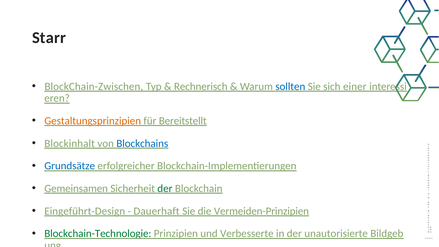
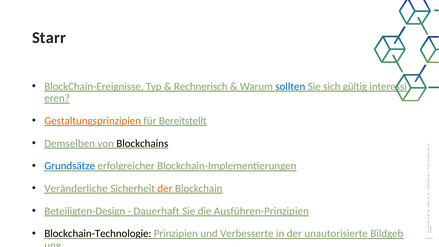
BlockChain-Zwischen: BlockChain-Zwischen -> BlockChain-Ereignisse (94, 86)
einer: einer -> gültig (355, 86)
Blockinhalt: Blockinhalt -> Demselben (70, 143)
Blockchains colour: blue -> black (142, 143)
Gemeinsamen: Gemeinsamen -> Veränderliche (76, 188)
der colour: green -> orange (165, 188)
Eingeführt-Design: Eingeführt-Design -> Beteiligten-Design (85, 211)
Vermeiden-Prinzipien: Vermeiden-Prinzipien -> Ausführen-Prinzipien (261, 211)
Blockchain-Technologie colour: green -> black (98, 234)
